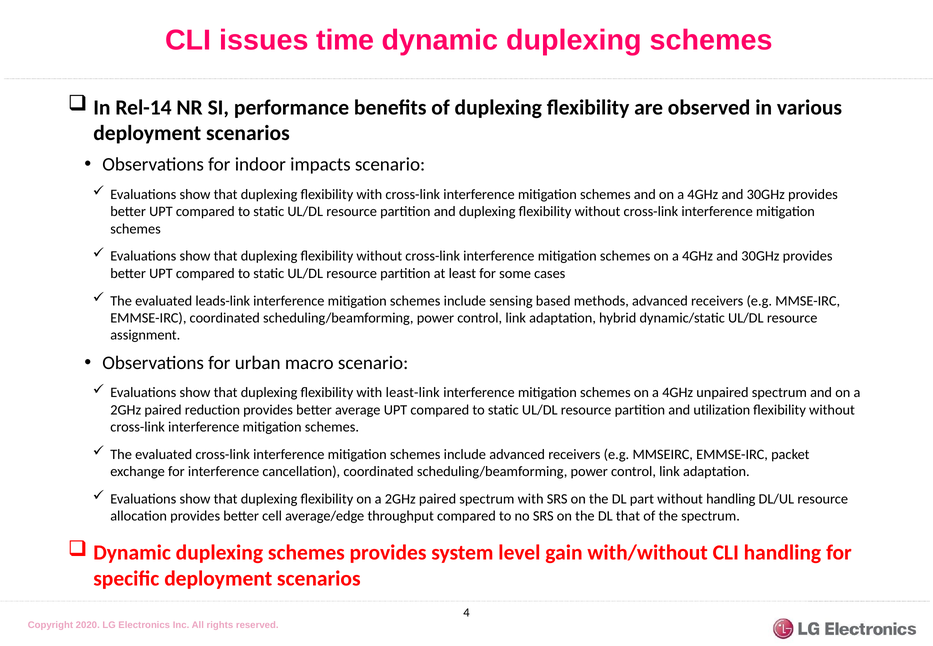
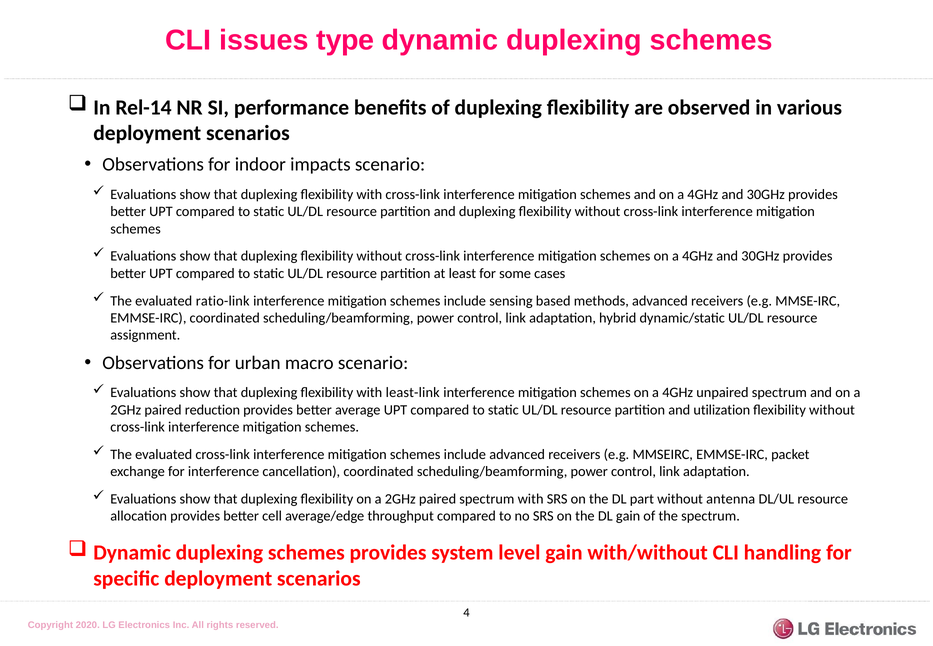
time: time -> type (345, 40)
leads-link: leads-link -> ratio-link (223, 301)
without handling: handling -> antenna (731, 499)
DL that: that -> gain (628, 516)
